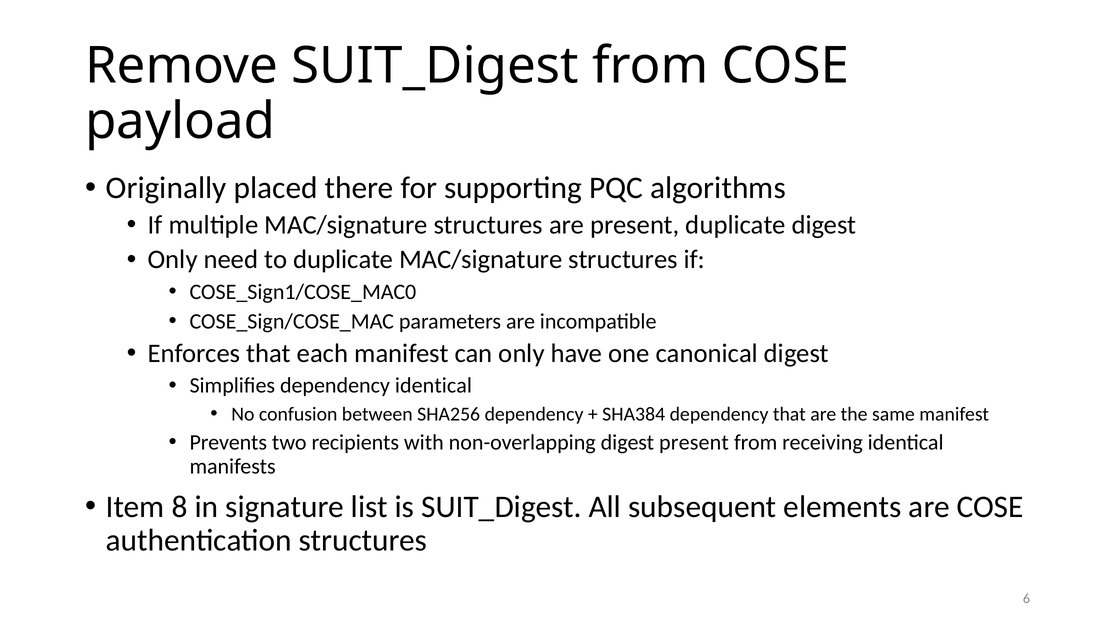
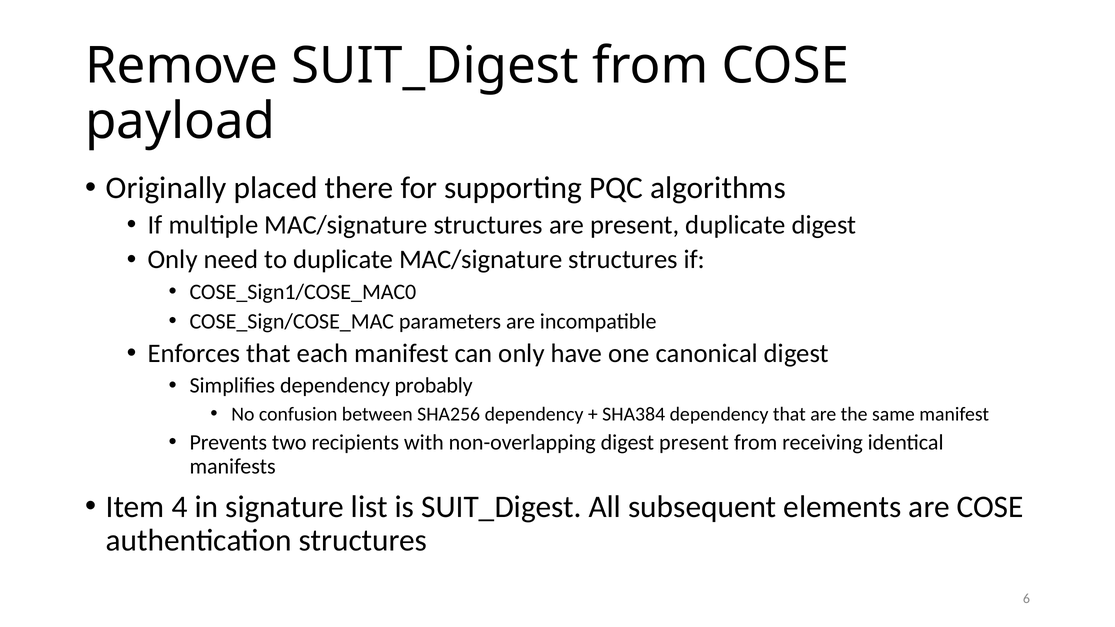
dependency identical: identical -> probably (434, 386)
8: 8 -> 4 (180, 507)
